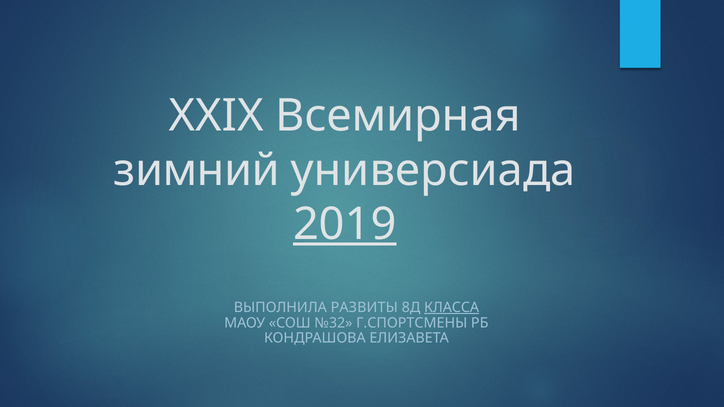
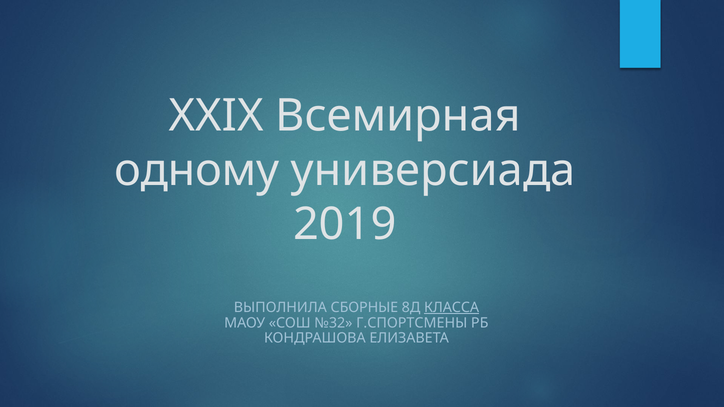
зимний: зимний -> одному (197, 170)
2019 underline: present -> none (345, 225)
РАЗВИТЫ: РАЗВИТЫ -> СБОРНЫЕ (364, 308)
